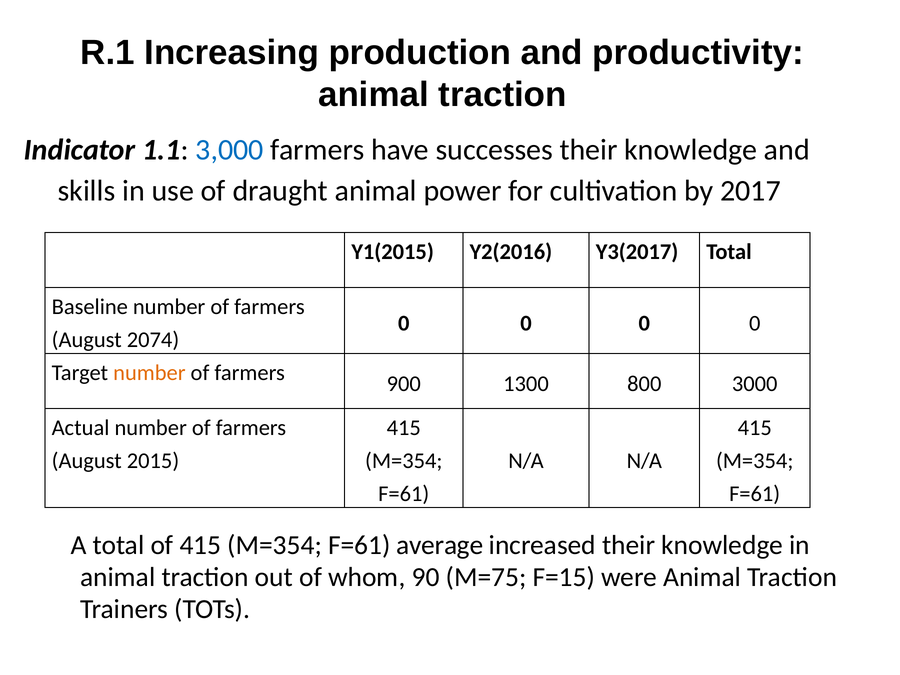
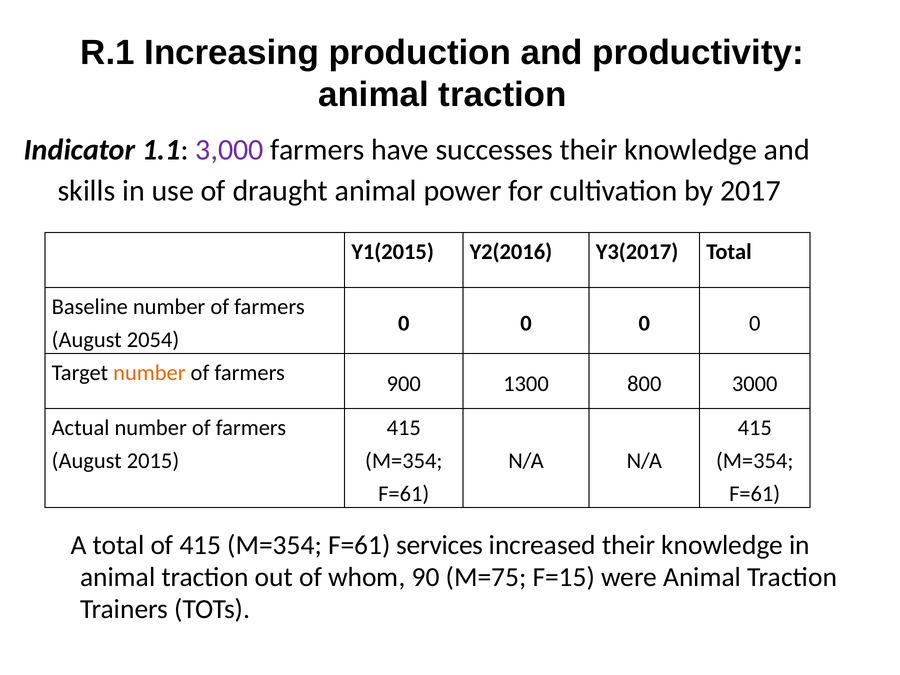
3,000 colour: blue -> purple (229, 150)
2074: 2074 -> 2054 (153, 340)
average: average -> services (440, 545)
